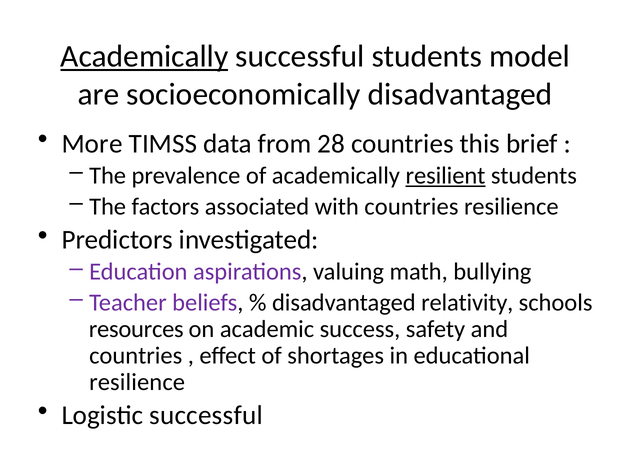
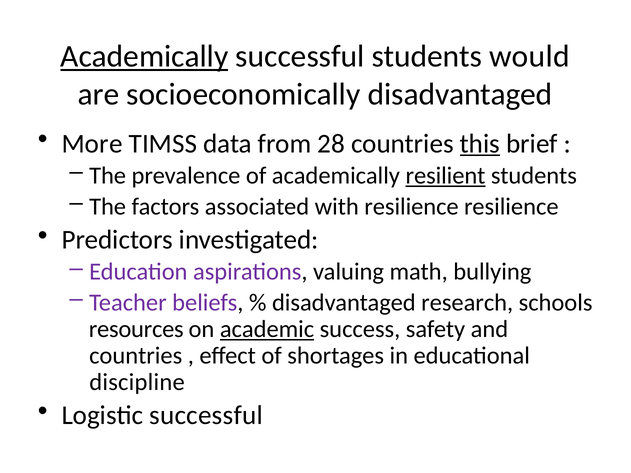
model: model -> would (529, 56)
this underline: none -> present (480, 144)
with countries: countries -> resilience (412, 207)
relativity: relativity -> research (467, 303)
academic underline: none -> present (267, 329)
resilience: resilience -> discipline (137, 382)
